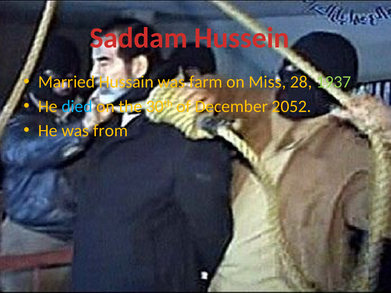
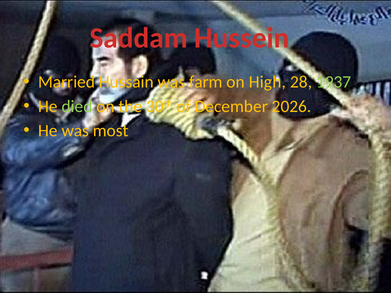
Miss: Miss -> High (267, 82)
died colour: light blue -> light green (77, 106)
2052: 2052 -> 2026 (292, 106)
from: from -> most (111, 131)
